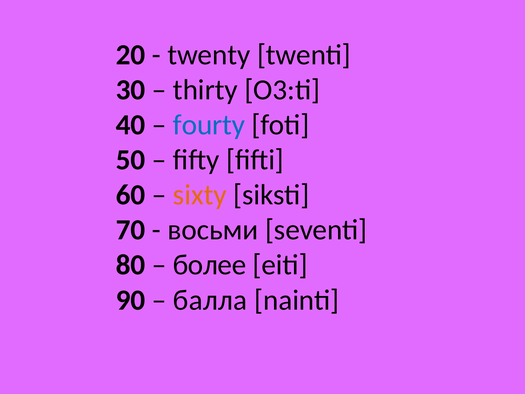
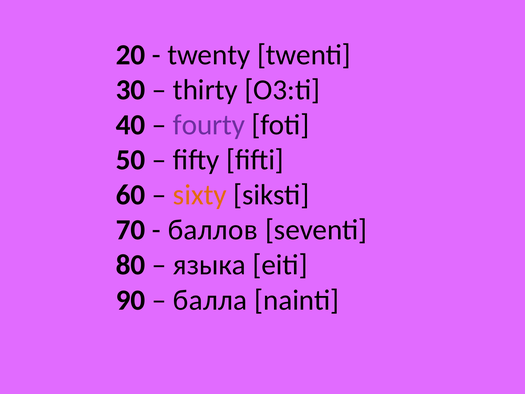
fourty colour: blue -> purple (209, 125)
восьми: восьми -> баллов (213, 230)
более: более -> языка (209, 265)
